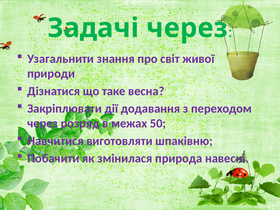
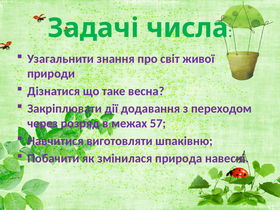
Задачі через: через -> числа (187, 28)
50: 50 -> 57 (158, 123)
